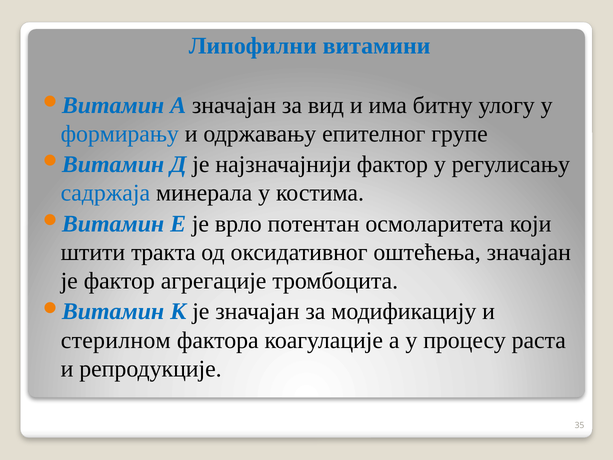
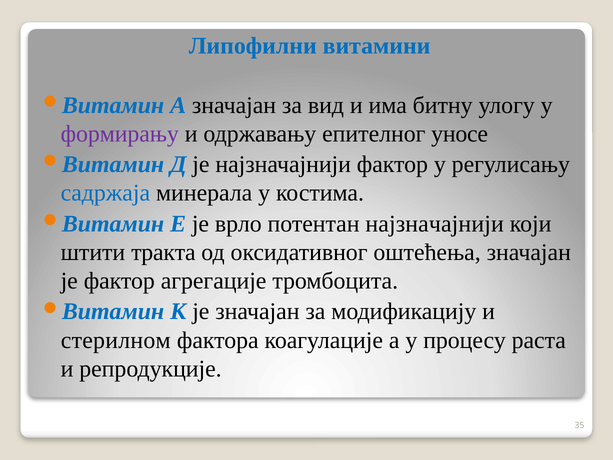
формирању colour: blue -> purple (120, 134)
групе: групе -> уносе (460, 134)
потентан осмоларитета: осмоларитета -> најзначајнији (435, 224)
